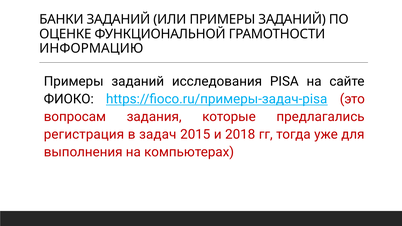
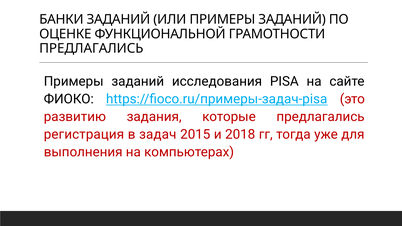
ИНФОРМАЦИЮ: ИНФОРМАЦИЮ -> ПРЕДЛАГАЛИСЬ (91, 48)
вопросам: вопросам -> развитию (75, 117)
